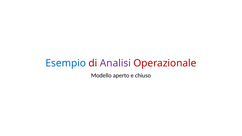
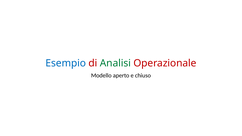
Analisi colour: purple -> green (115, 63)
